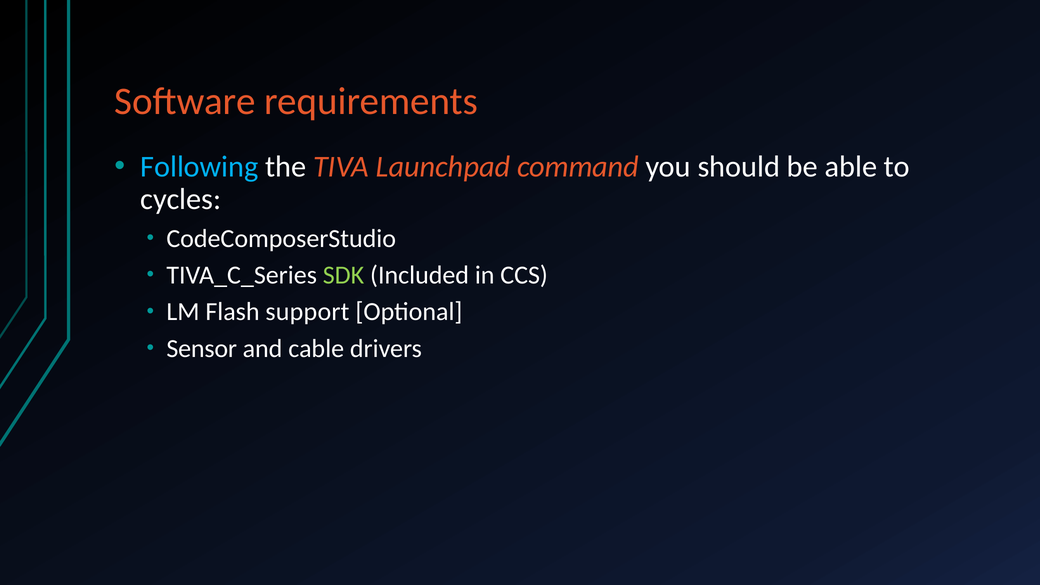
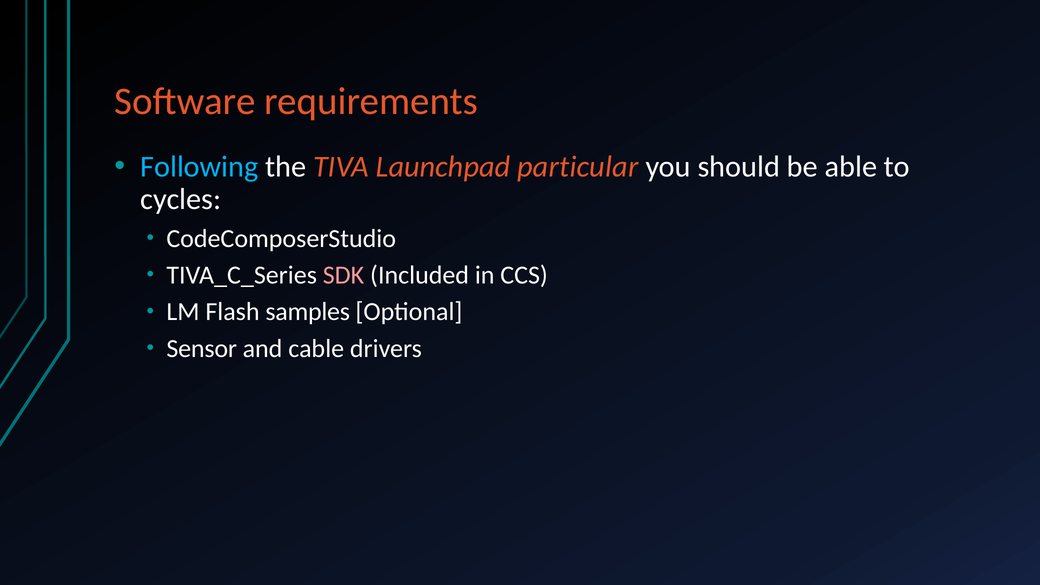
command: command -> particular (578, 167)
SDK colour: light green -> pink (344, 275)
support: support -> samples (308, 312)
